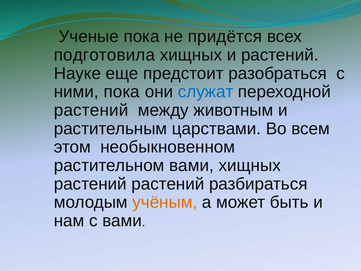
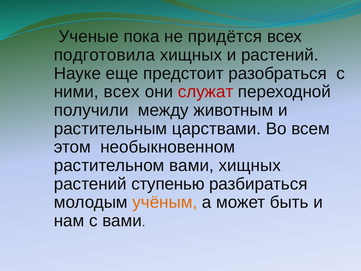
ними пока: пока -> всех (122, 92)
служат colour: blue -> red (206, 92)
растений: растений -> получили (91, 110)
растений растений: растений -> ступенью (168, 184)
